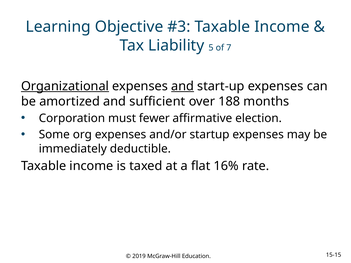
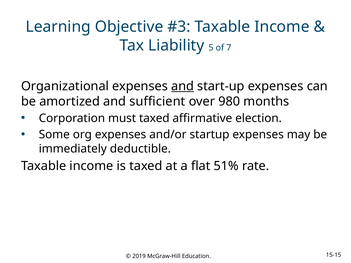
Organizational underline: present -> none (65, 86)
188: 188 -> 980 (229, 101)
must fewer: fewer -> taxed (154, 118)
16%: 16% -> 51% (226, 166)
